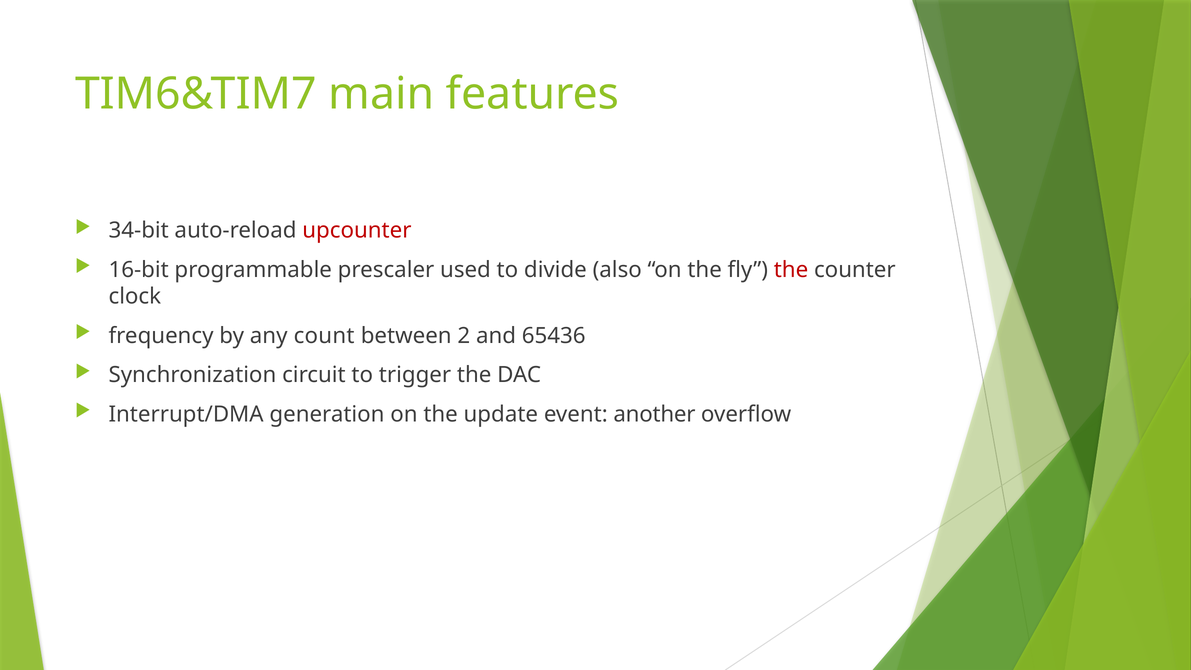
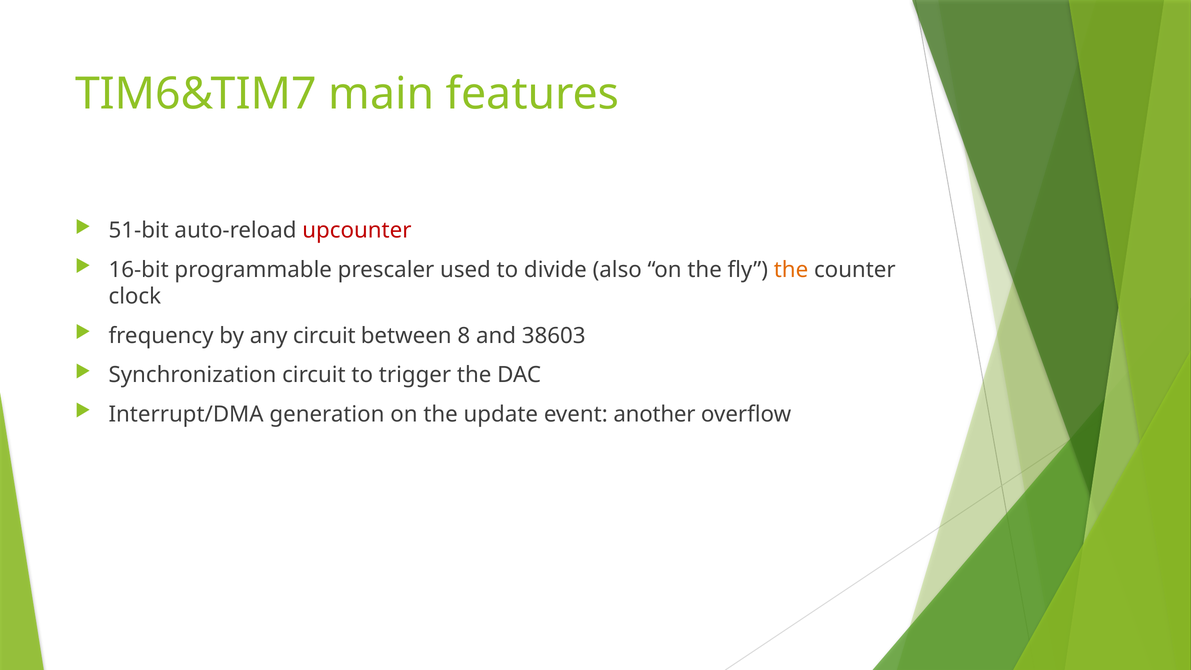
34-bit: 34-bit -> 51-bit (139, 230)
the colour: red -> orange (791, 270)
any count: count -> circuit (324, 336)
2: 2 -> 8 (464, 336)
65436: 65436 -> 38603 (554, 336)
